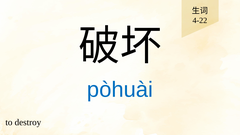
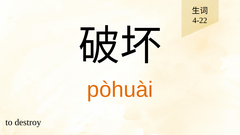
pòhuài colour: blue -> orange (120, 90)
